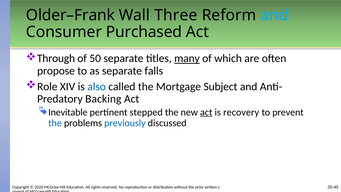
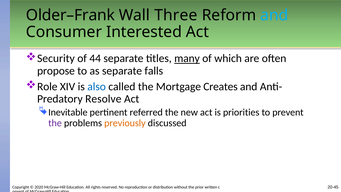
Purchased: Purchased -> Interested (144, 32)
Through: Through -> Security (56, 58)
50: 50 -> 44 (95, 58)
Subject: Subject -> Creates (221, 87)
Backing: Backing -> Resolve (103, 99)
stepped: stepped -> referred (146, 112)
act underline: present -> none (206, 112)
recovery: recovery -> priorities (241, 112)
the colour: blue -> purple (55, 123)
previously colour: blue -> orange (125, 123)
